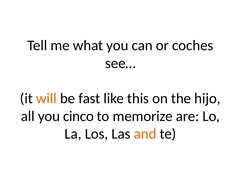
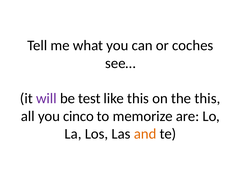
will colour: orange -> purple (46, 98)
fast: fast -> test (89, 98)
the hijo: hijo -> this (207, 98)
